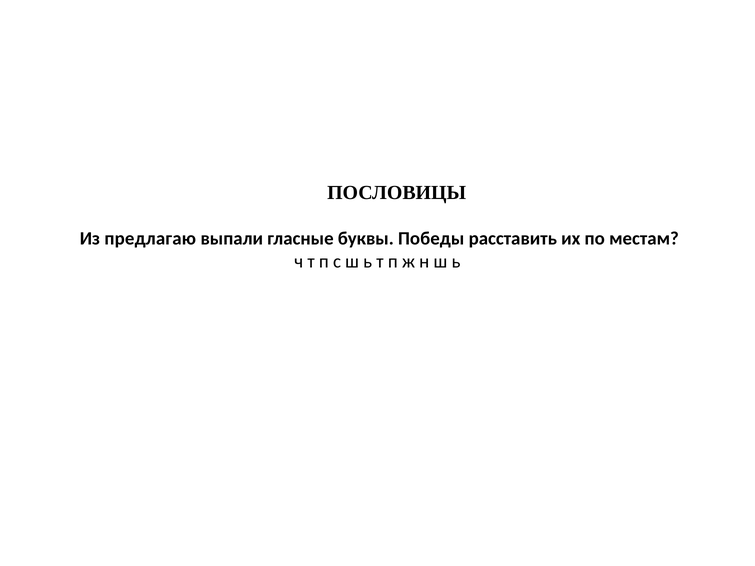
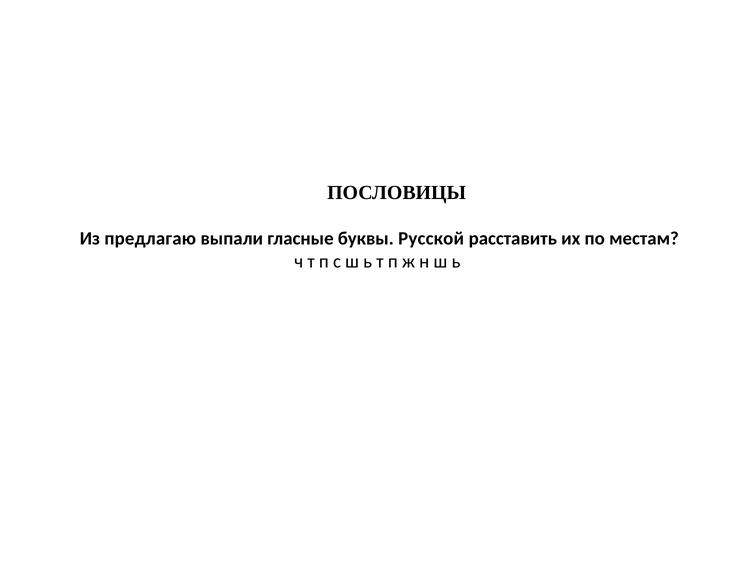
Победы: Победы -> Русской (431, 239)
